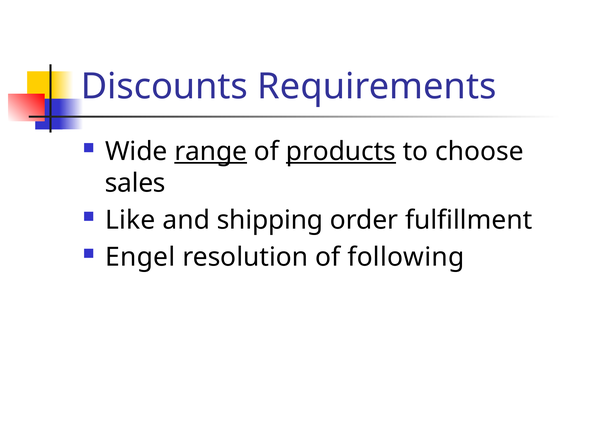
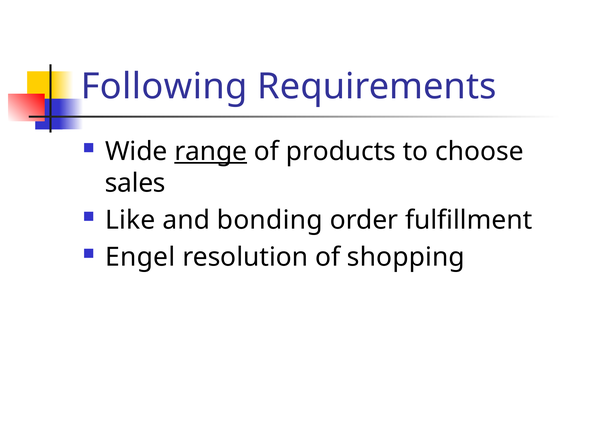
Discounts: Discounts -> Following (164, 87)
products underline: present -> none (341, 152)
shipping: shipping -> bonding (270, 220)
following: following -> shopping (406, 257)
